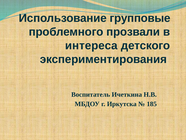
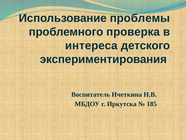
групповые: групповые -> проблемы (140, 18)
прозвали: прозвали -> проверка (133, 32)
